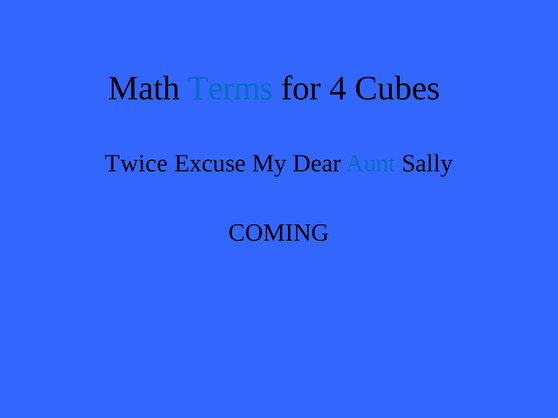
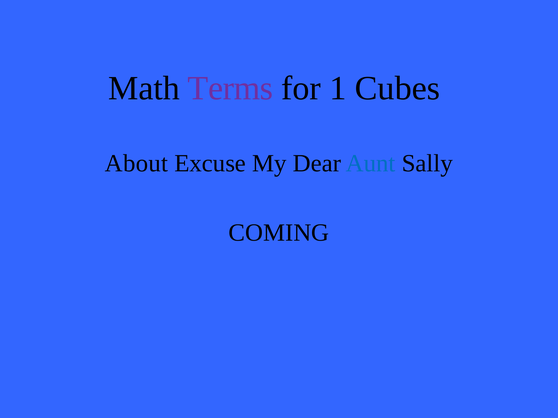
Terms colour: blue -> purple (230, 88)
4: 4 -> 1 (338, 88)
Twice: Twice -> About (136, 164)
